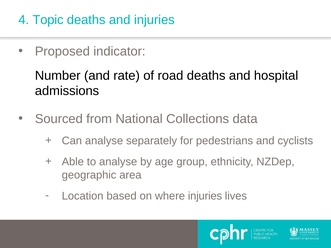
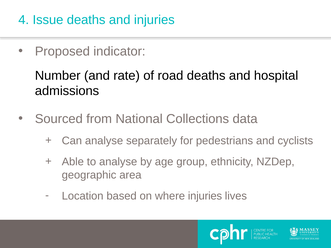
Topic: Topic -> Issue (48, 20)
